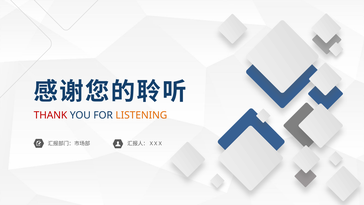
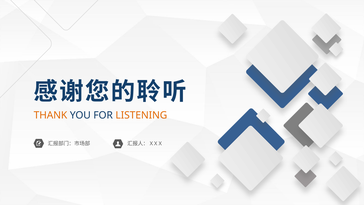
THANK colour: red -> orange (50, 115)
